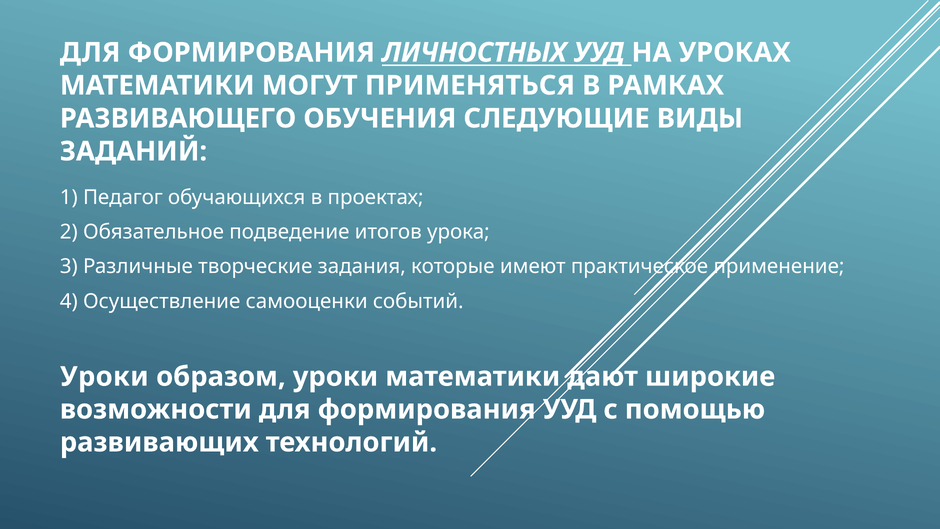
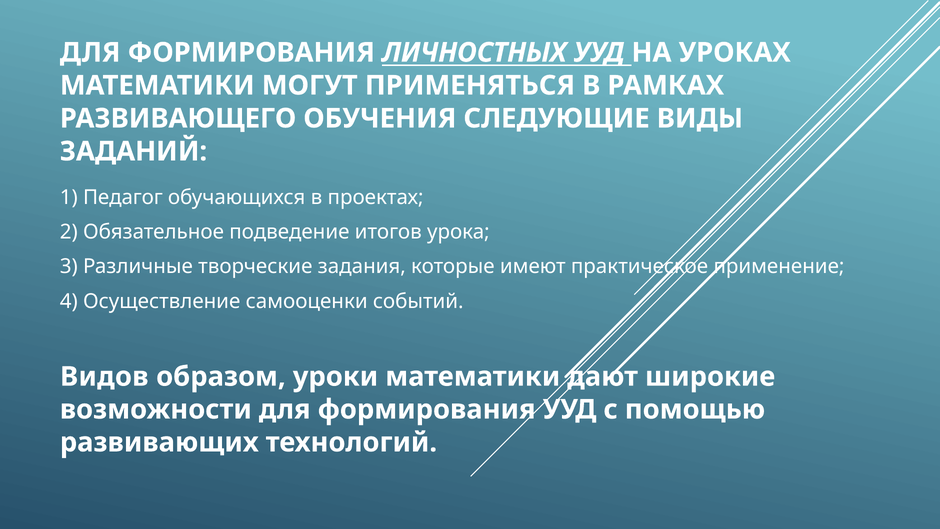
Уроки: Уроки -> Видов (104, 377)
